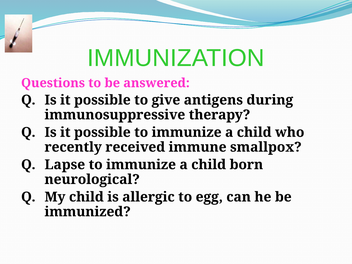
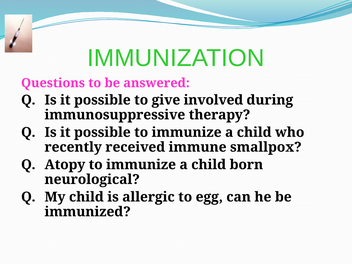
antigens: antigens -> involved (213, 100)
Lapse: Lapse -> Atopy (65, 165)
